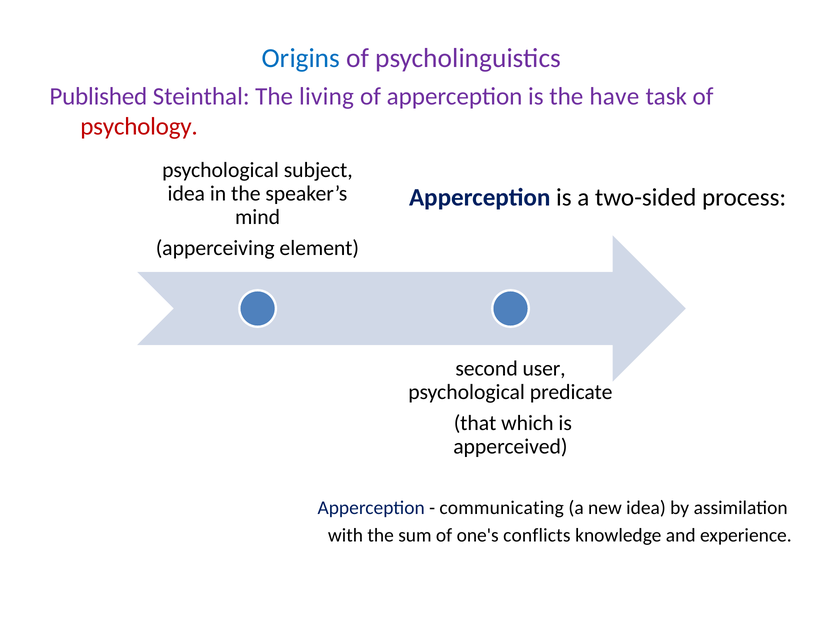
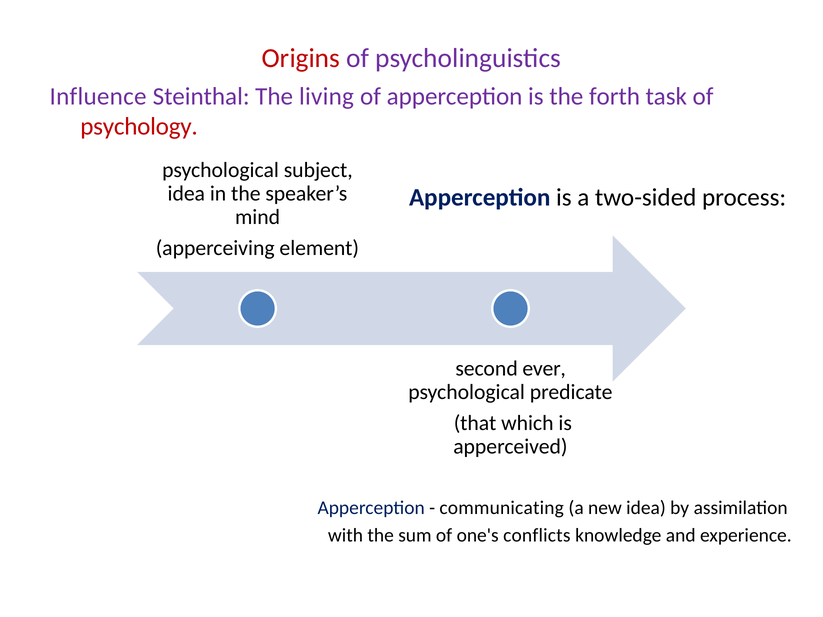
Origins colour: blue -> red (301, 58)
Published: Published -> Influence (98, 96)
have: have -> forth (614, 96)
user: user -> ever (544, 369)
